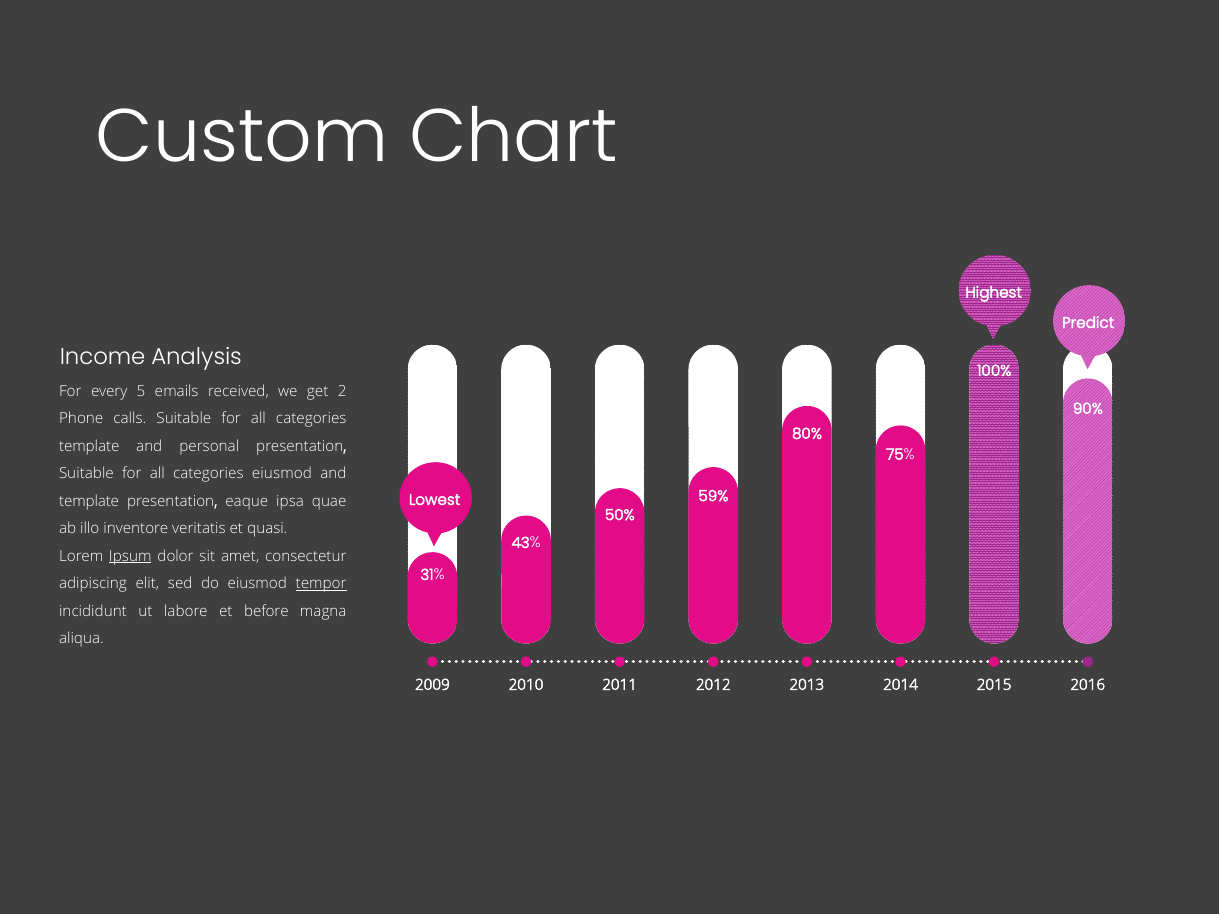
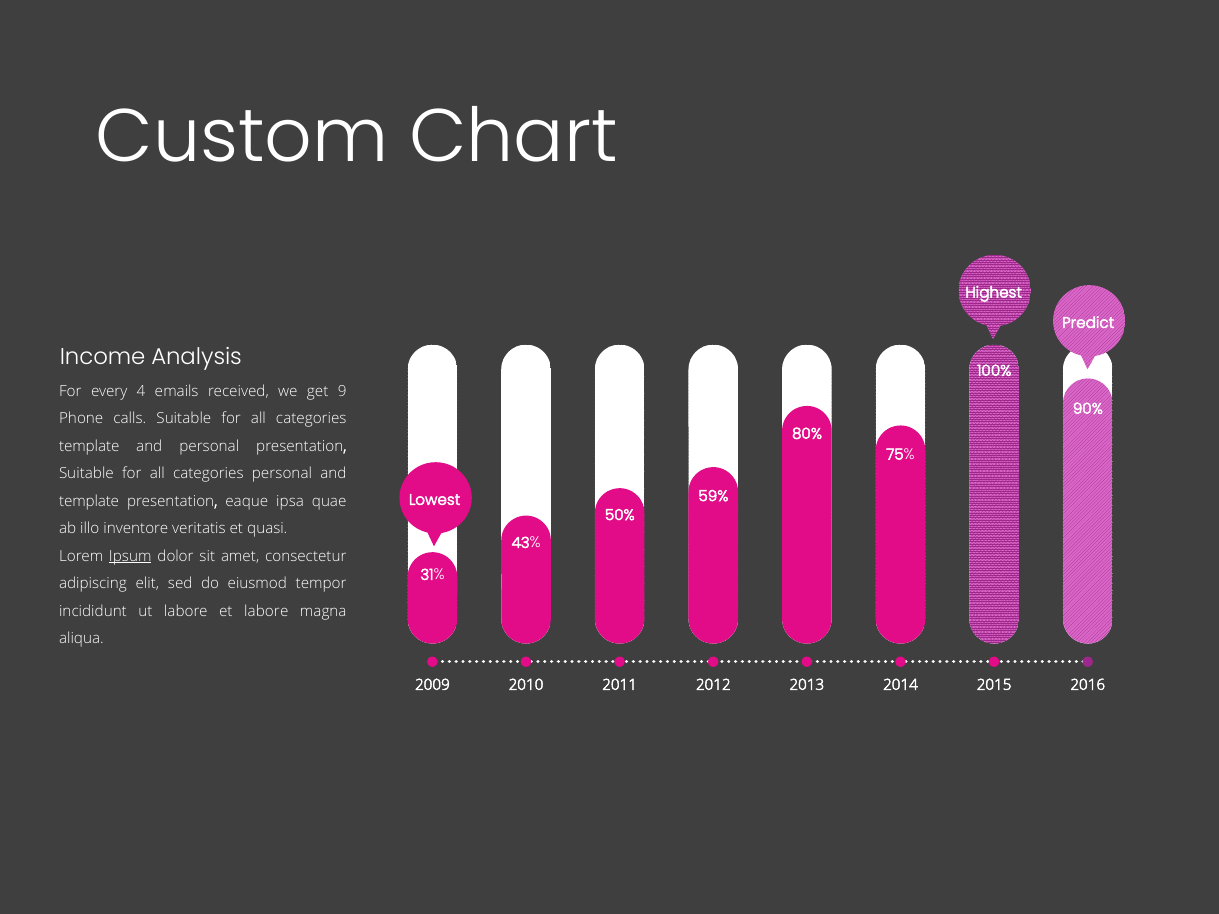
5: 5 -> 4 (141, 391)
2: 2 -> 9 (342, 391)
categories eiusmod: eiusmod -> personal (282, 474)
tempor underline: present -> none (321, 584)
et before: before -> labore (266, 611)
